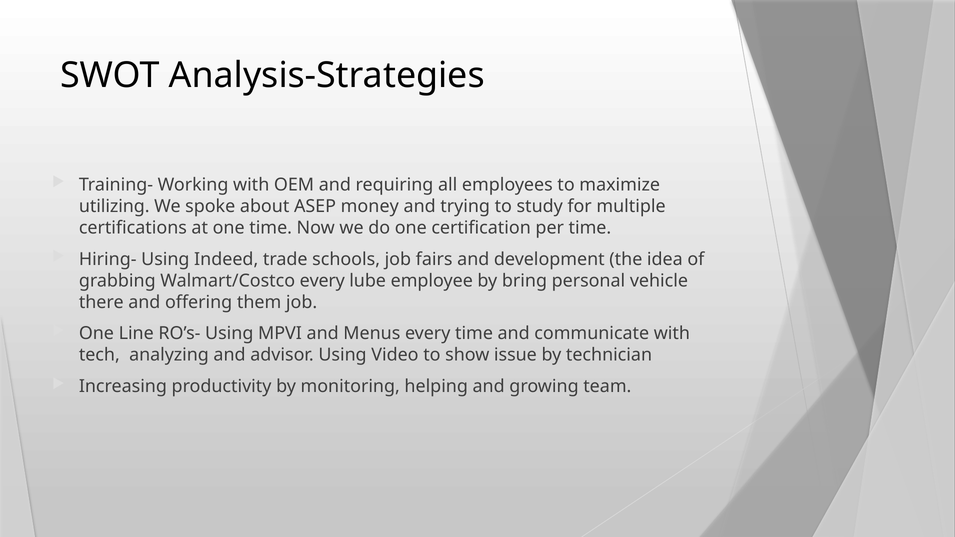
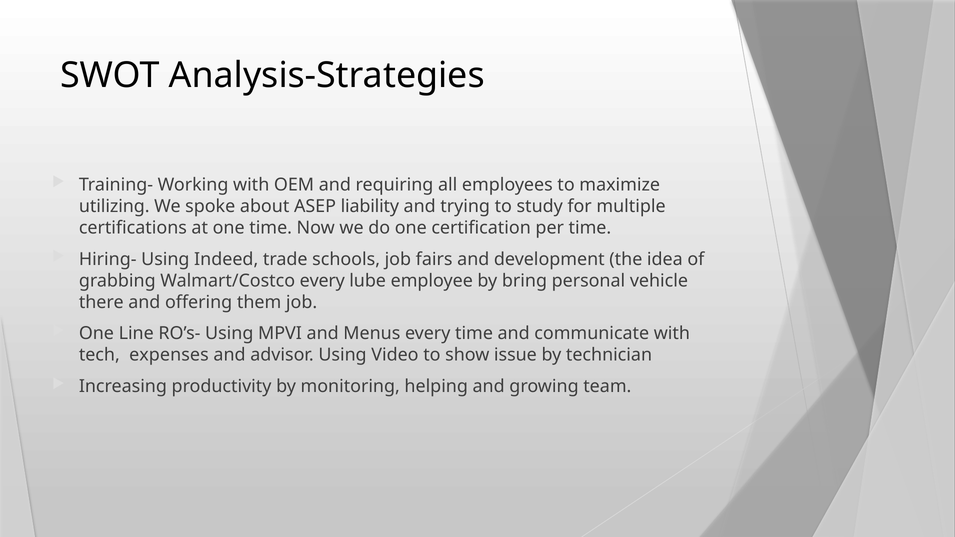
money: money -> liability (370, 206)
analyzing: analyzing -> expenses (169, 355)
